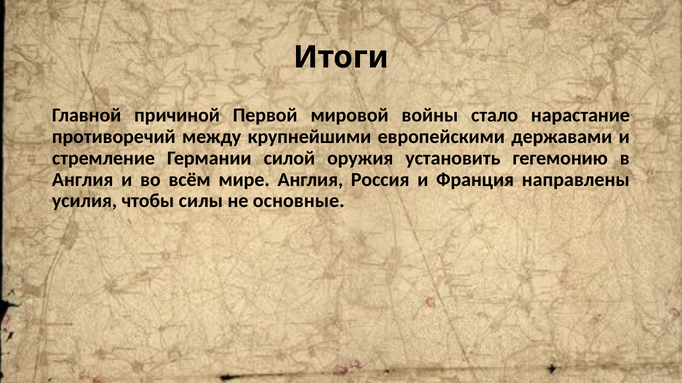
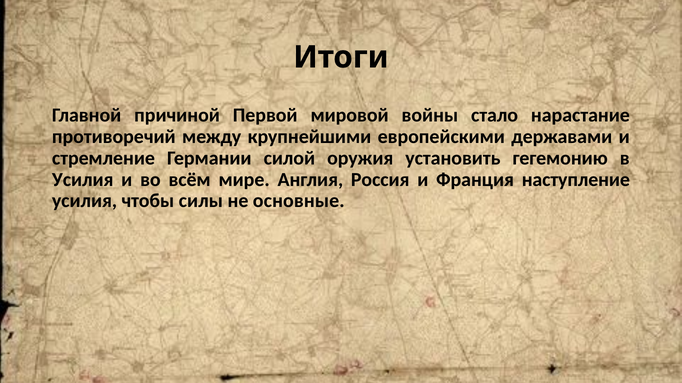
Англия: Англия -> Усилия (83, 180)
направлены: направлены -> наступление (576, 180)
